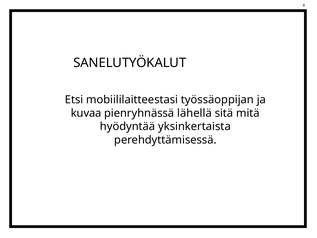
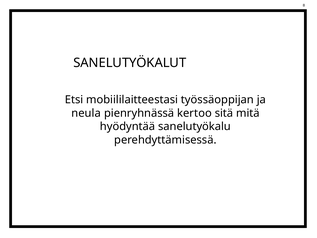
kuvaa: kuvaa -> neula (86, 113)
lähellä: lähellä -> kertoo (194, 113)
yksinkertaista: yksinkertaista -> sanelutyökalu (194, 126)
